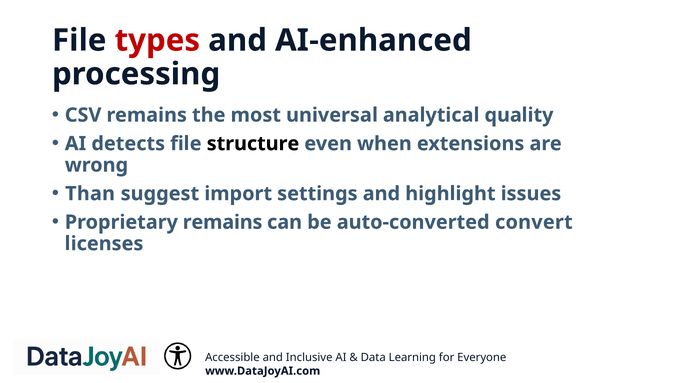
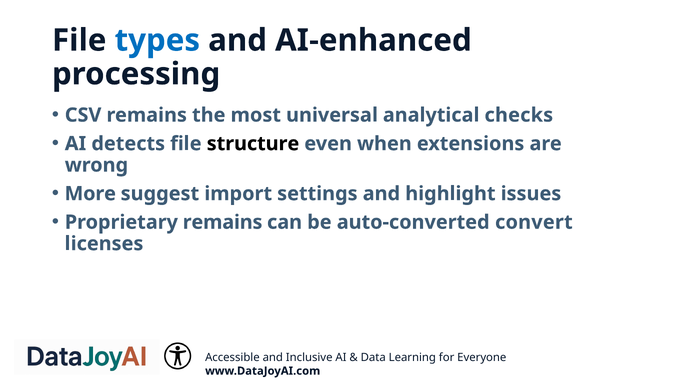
types colour: red -> blue (157, 40)
quality: quality -> checks (519, 115)
Than: Than -> More (90, 194)
